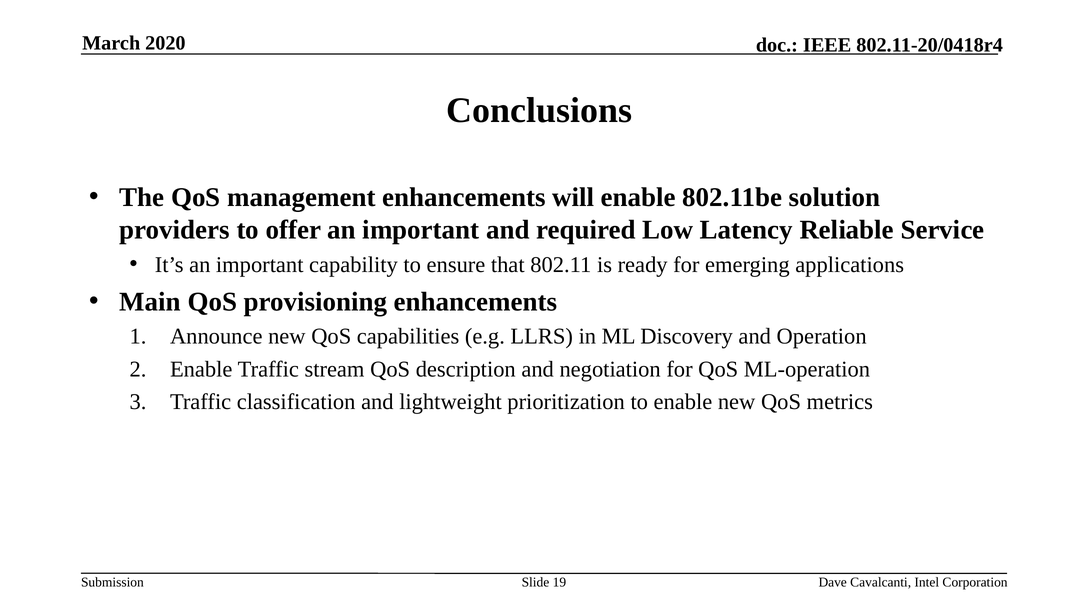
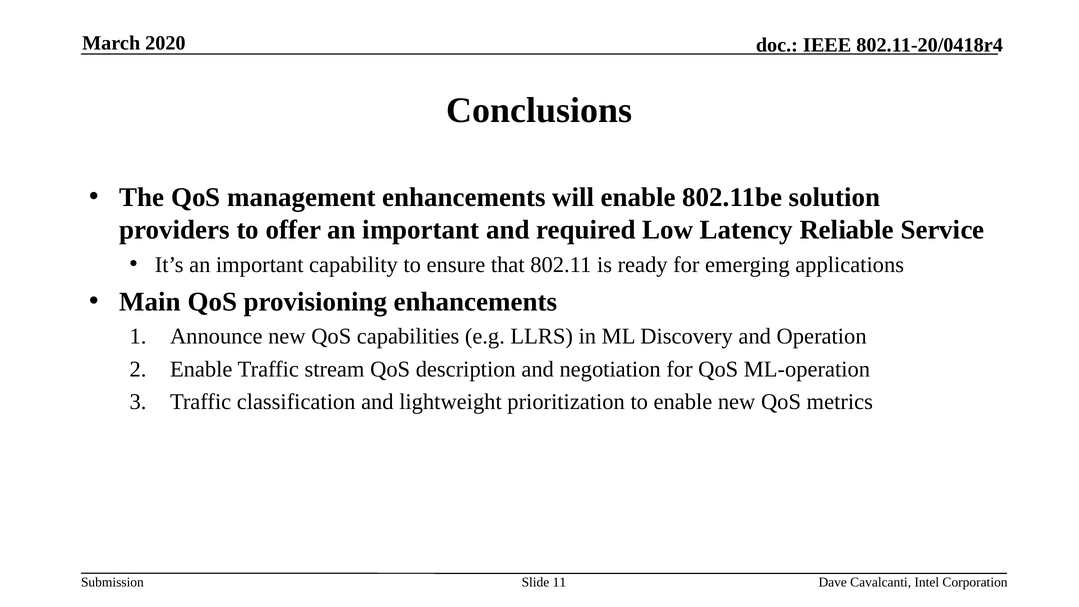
19: 19 -> 11 (559, 582)
